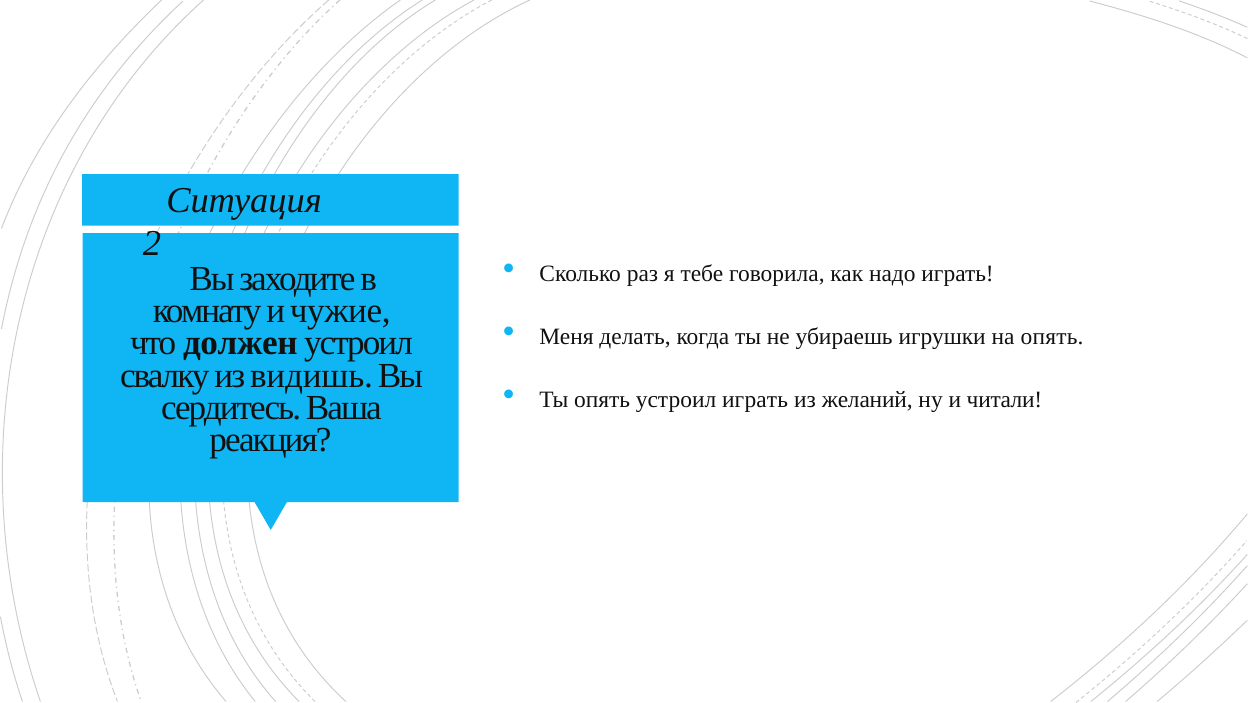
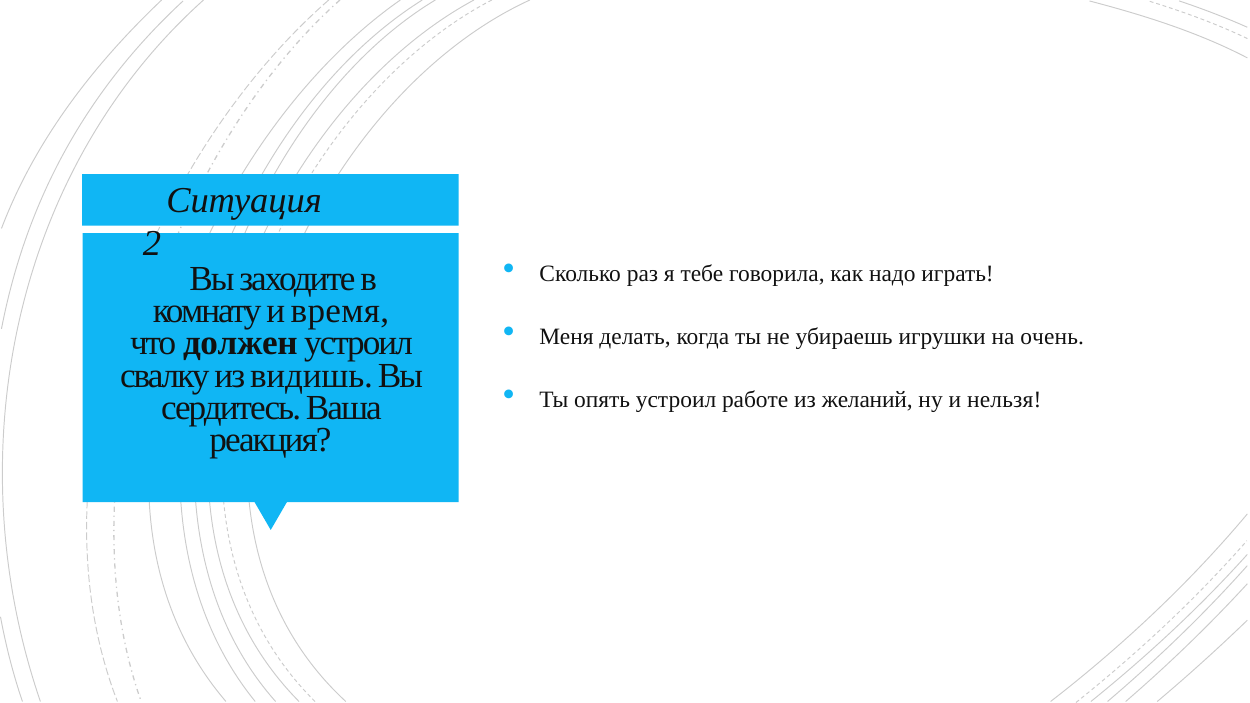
чужие: чужие -> время (340, 311)
на опять: опять -> очень (1052, 336)
устроил играть: играть -> работе (755, 400)
читали: читали -> нельзя (1004, 400)
